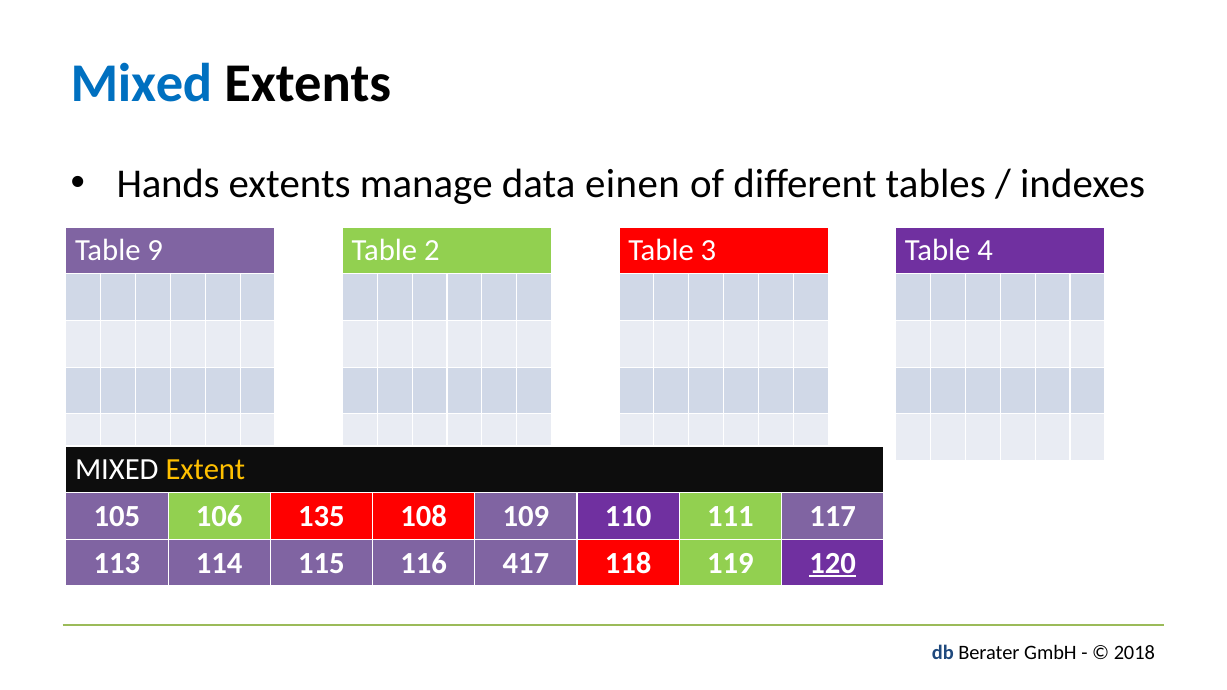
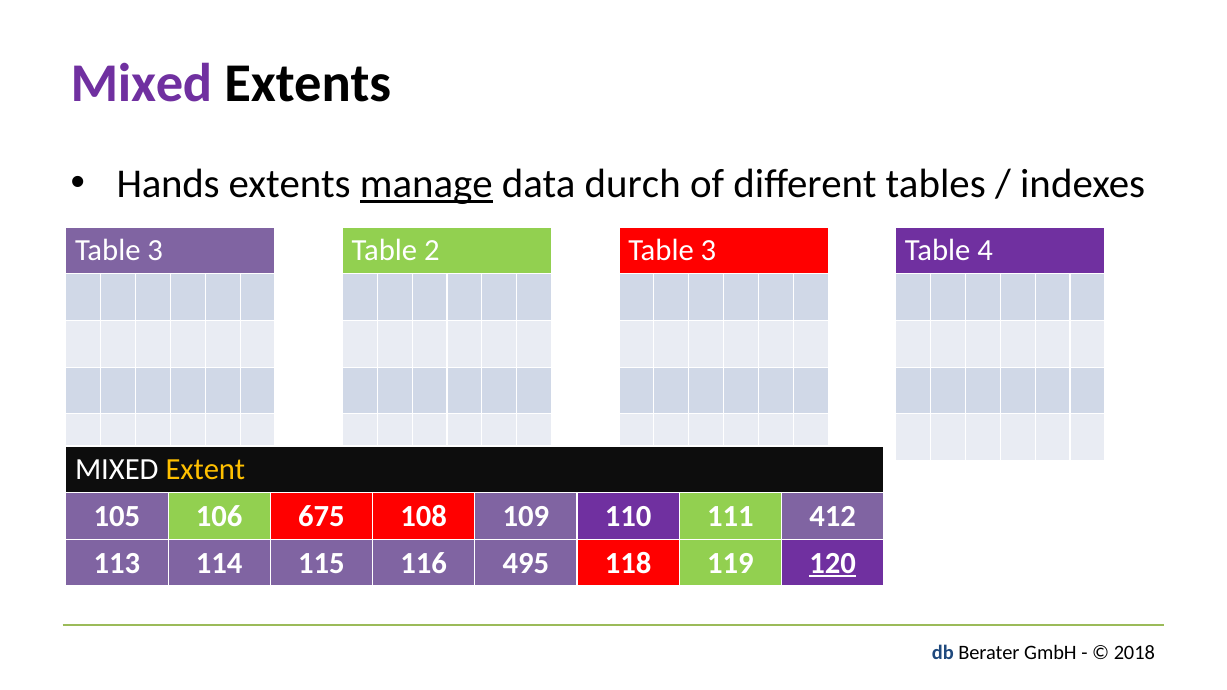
Mixed colour: blue -> purple (141, 83)
manage underline: none -> present (426, 184)
einen: einen -> durch (633, 184)
9: 9 -> 3 (155, 251)
135: 135 -> 675 (321, 516)
117: 117 -> 412 (833, 516)
417: 417 -> 495 (526, 563)
